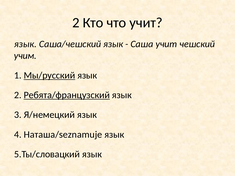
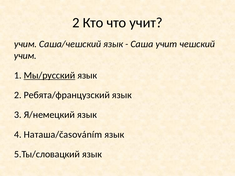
язык: язык -> учим (26, 44)
Ребята/французский underline: present -> none (67, 95)
Наташа/seznamuje: Наташа/seznamuje -> Наташа/časováním (63, 135)
